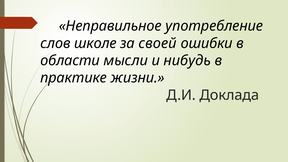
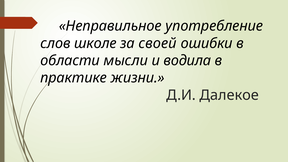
нибудь: нибудь -> водила (187, 61)
Доклада: Доклада -> Далекое (229, 95)
